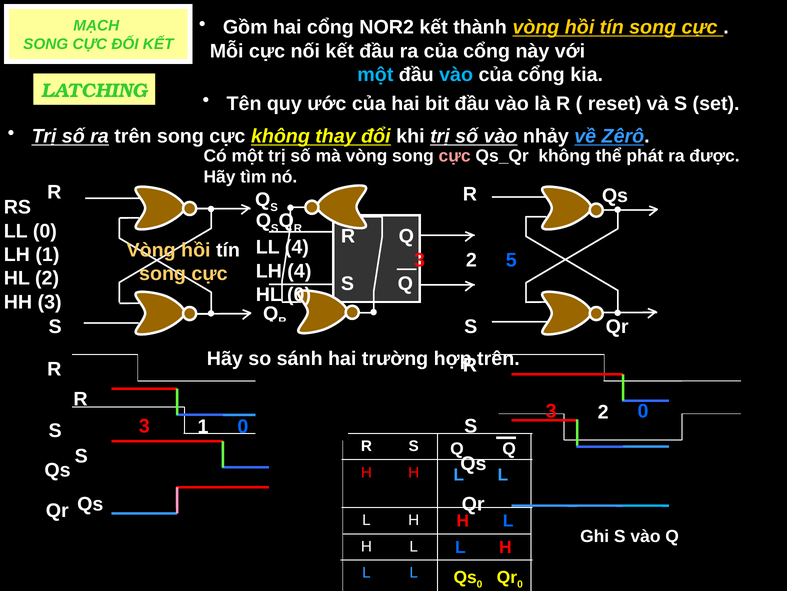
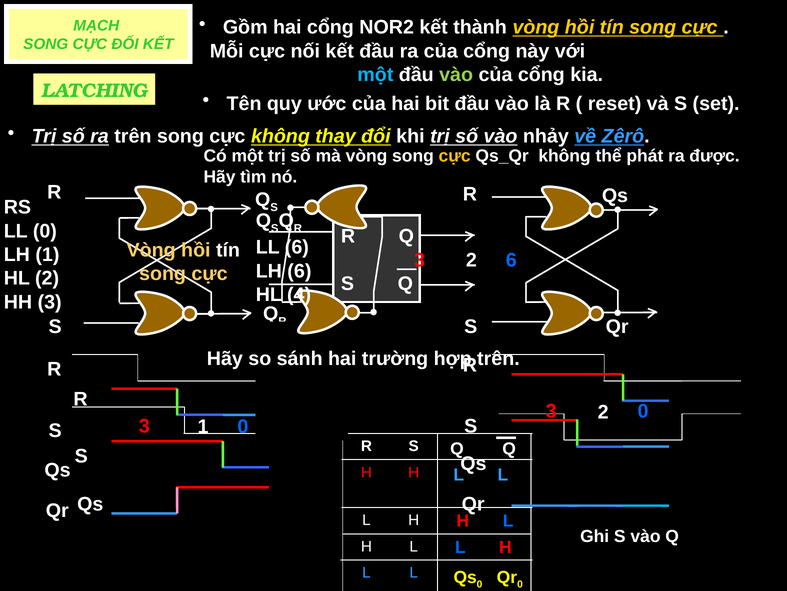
vào colour: light blue -> light green (456, 75)
cực colour: pink -> yellow (455, 156)
LL 4: 4 -> 6 (297, 247)
2 5: 5 -> 6 (511, 260)
LH 4: 4 -> 6 (299, 271)
HL 0: 0 -> 4 (299, 294)
